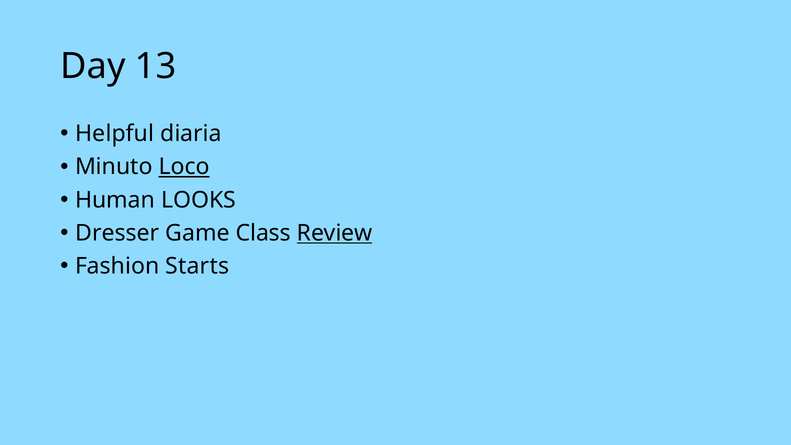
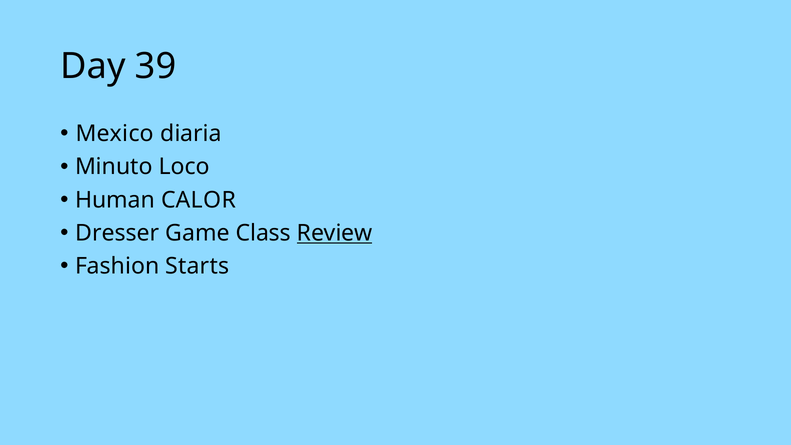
13: 13 -> 39 (156, 66)
Helpful: Helpful -> Mexico (115, 134)
Loco underline: present -> none (184, 167)
LOOKS: LOOKS -> CALOR (198, 200)
